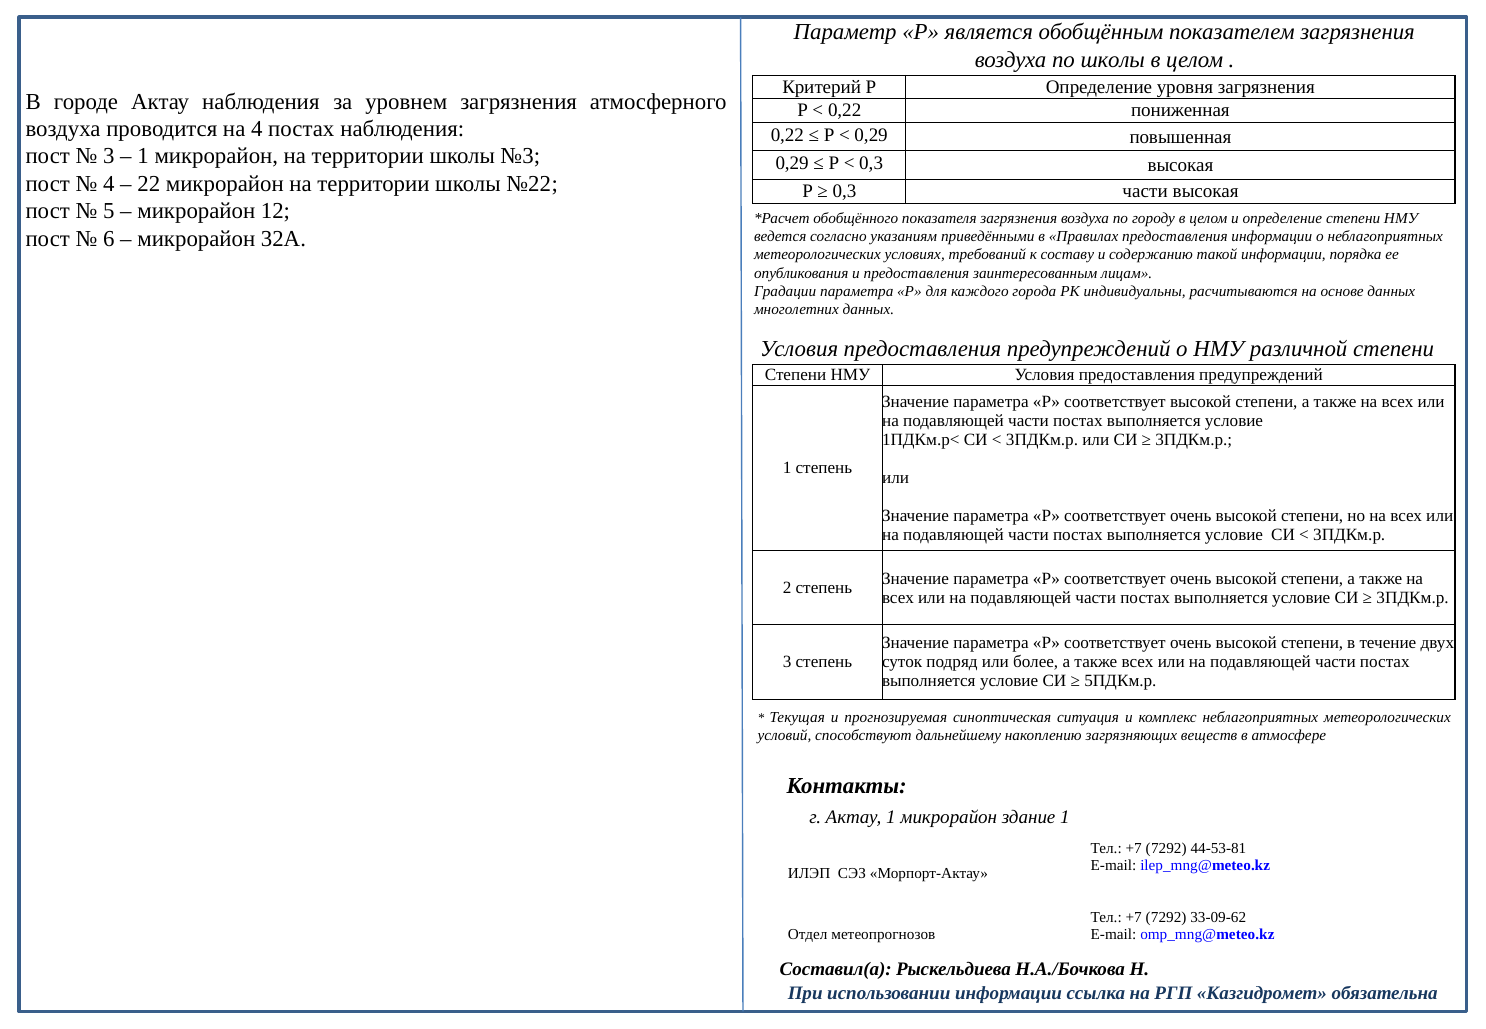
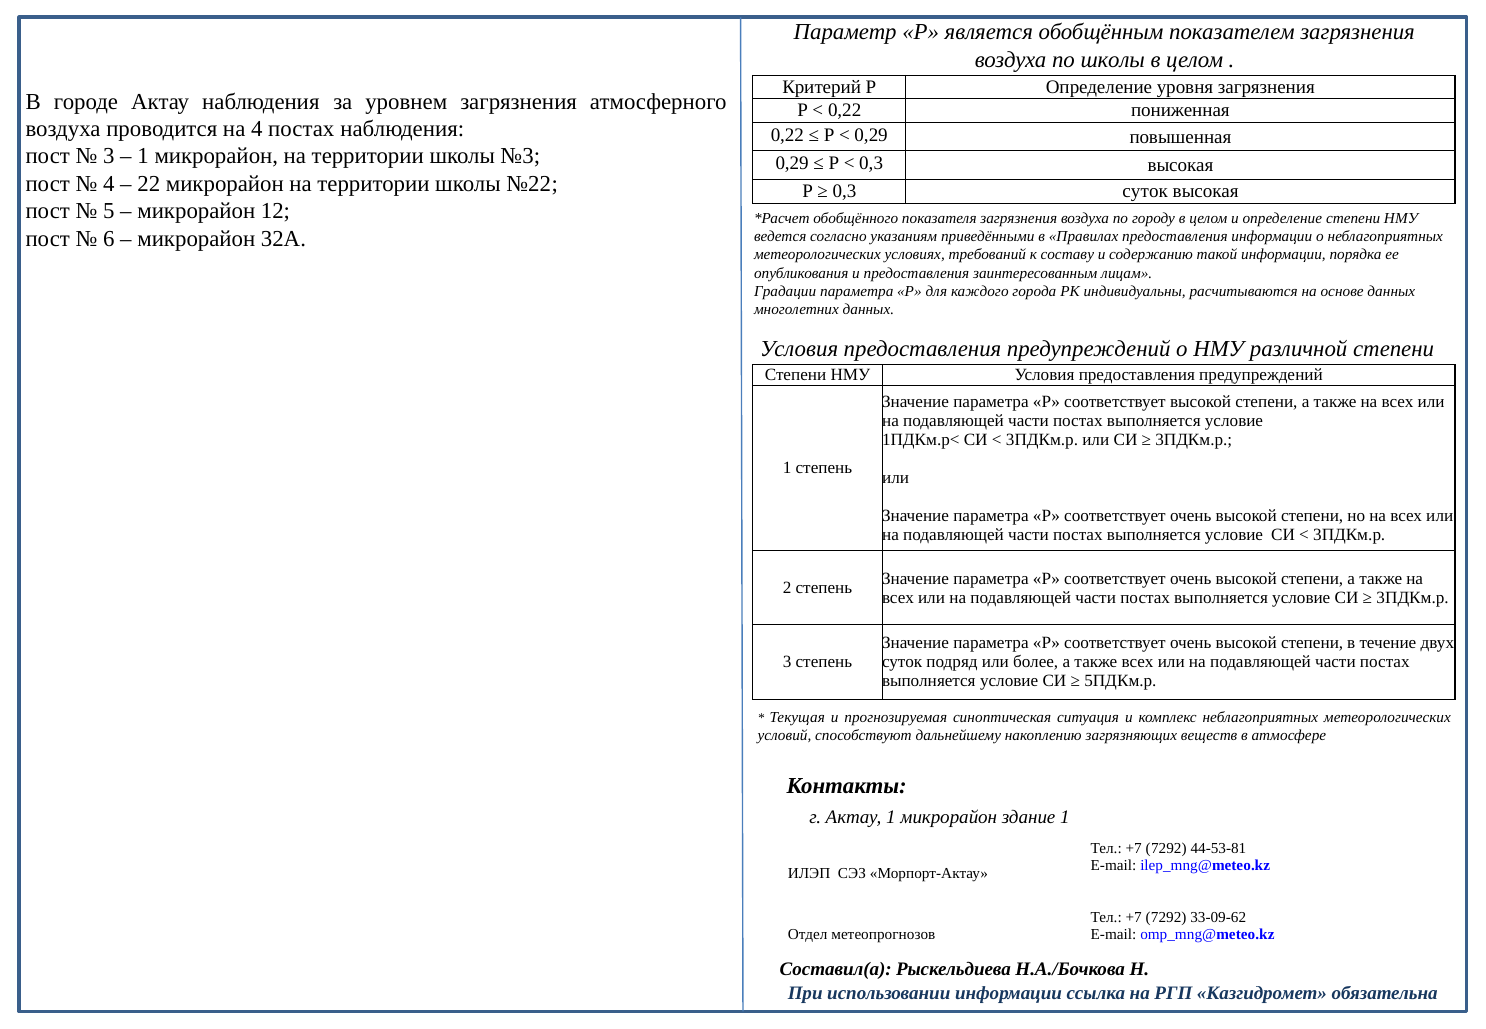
0,3 части: части -> суток (1145, 191)
